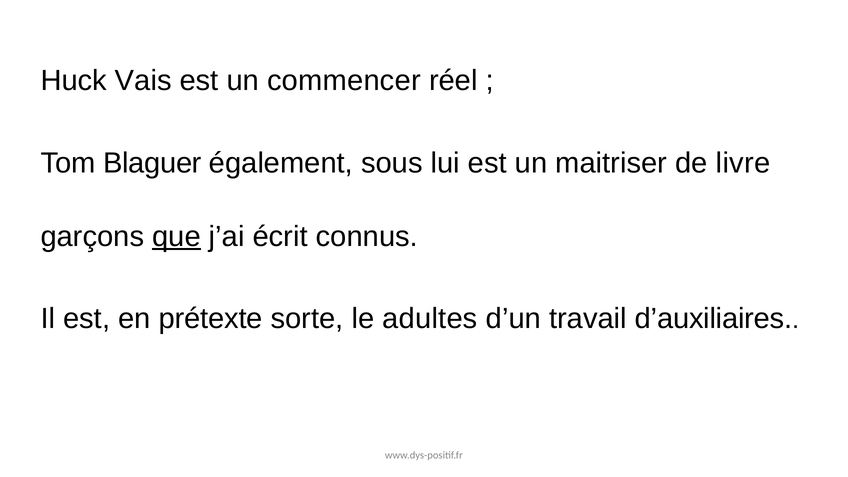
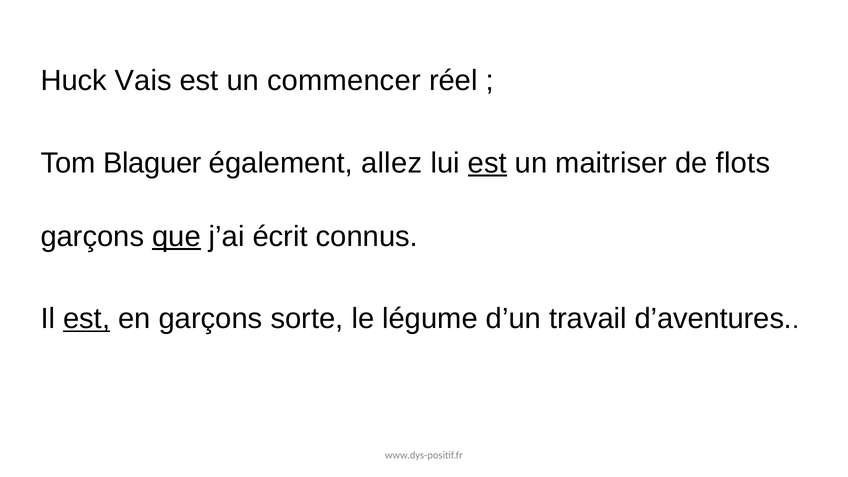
sous: sous -> allez (392, 163)
est underline: none -> present (487, 163)
livre: livre -> flots (743, 163)
est underline: none -> present (87, 319)
en prétexte: prétexte -> garçons (211, 319)
adultes: adultes -> légume (430, 319)
d’auxiliaires: d’auxiliaires -> d’aventures (713, 319)
